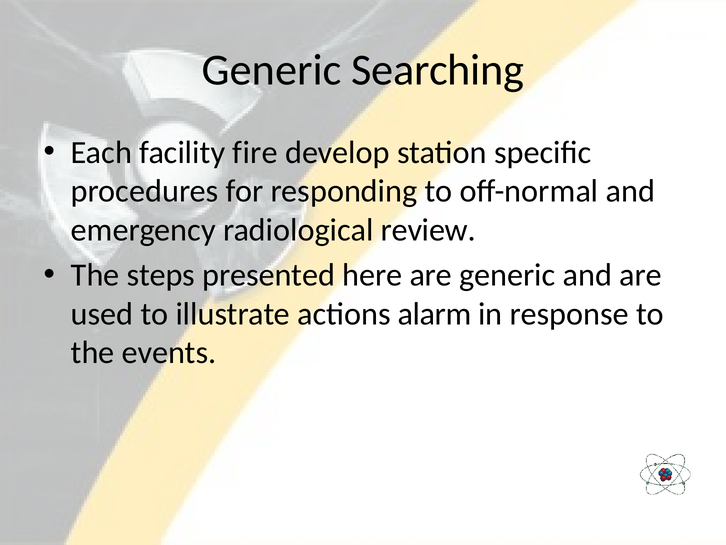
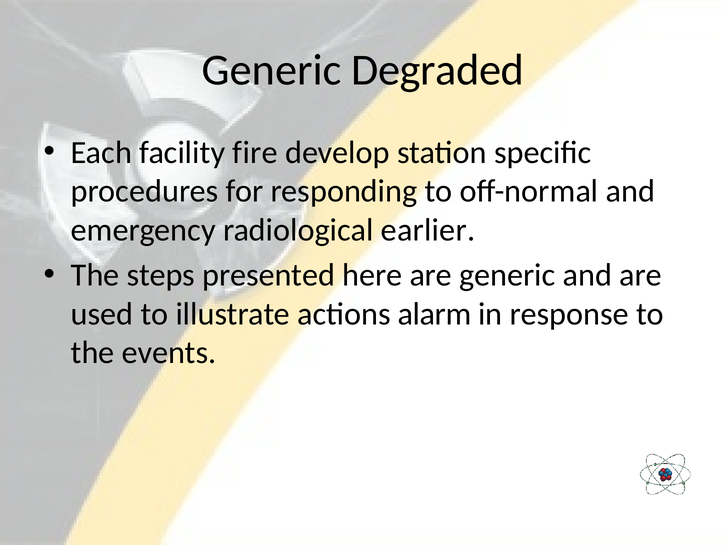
Searching: Searching -> Degraded (438, 70)
review: review -> earlier (428, 230)
